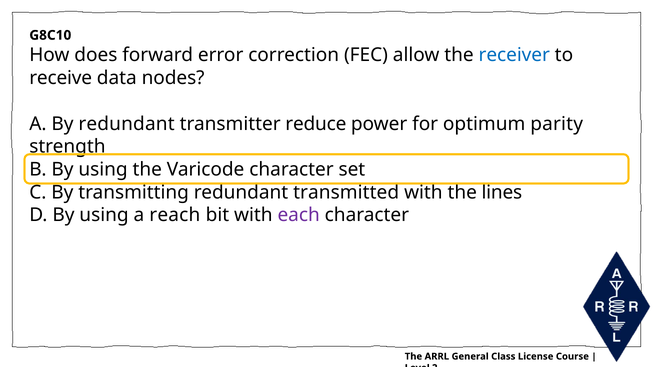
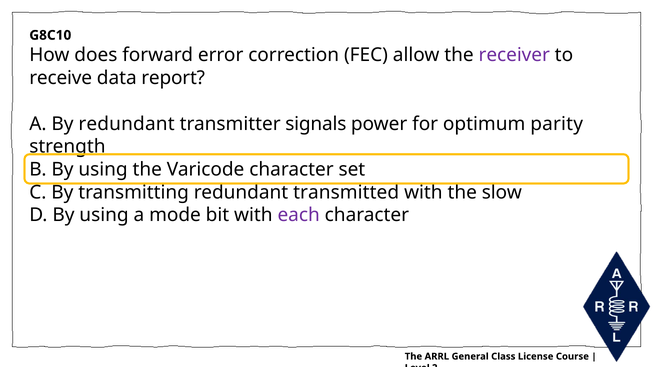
receiver colour: blue -> purple (514, 55)
nodes: nodes -> report (173, 78)
reduce: reduce -> signals (316, 124)
lines: lines -> slow (502, 192)
reach: reach -> mode (175, 215)
